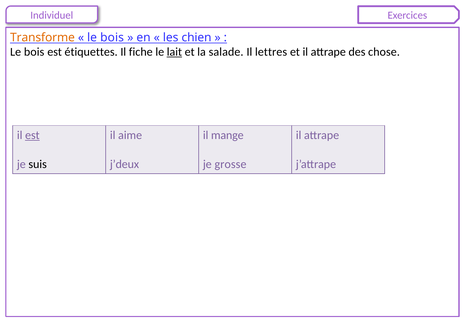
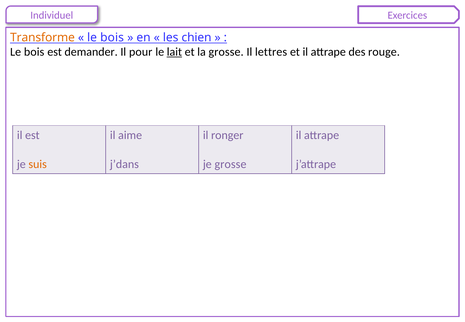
étiquettes: étiquettes -> demander (91, 52)
fiche: fiche -> pour (141, 52)
la salade: salade -> grosse (226, 52)
chose: chose -> rouge (384, 52)
est underline: present -> none (32, 135)
mange: mange -> ronger (227, 135)
suis colour: black -> orange (38, 164)
j’deux: j’deux -> j’dans (124, 164)
